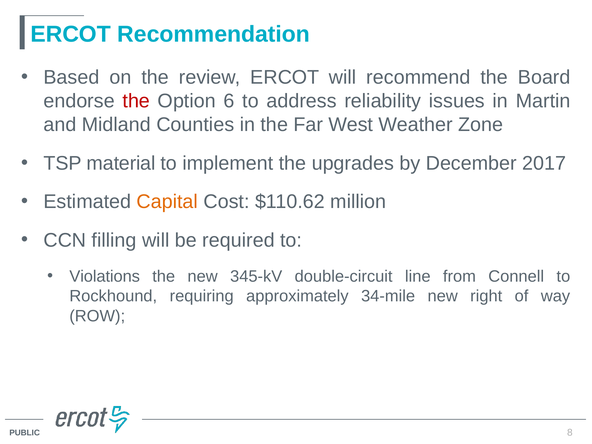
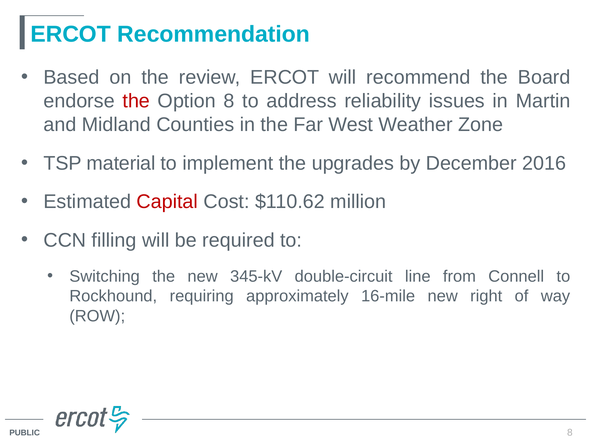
Option 6: 6 -> 8 (229, 101)
2017: 2017 -> 2016 (544, 163)
Capital colour: orange -> red (167, 202)
Violations: Violations -> Switching (105, 276)
34-mile: 34-mile -> 16-mile (388, 296)
